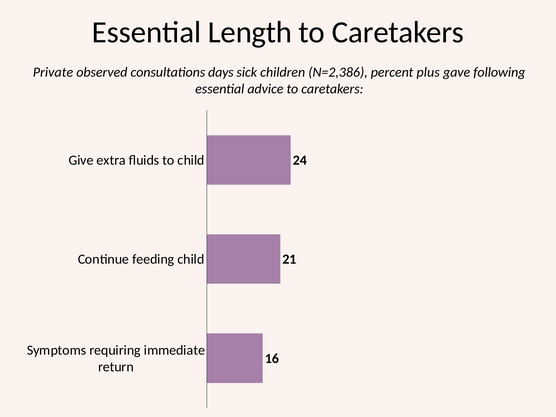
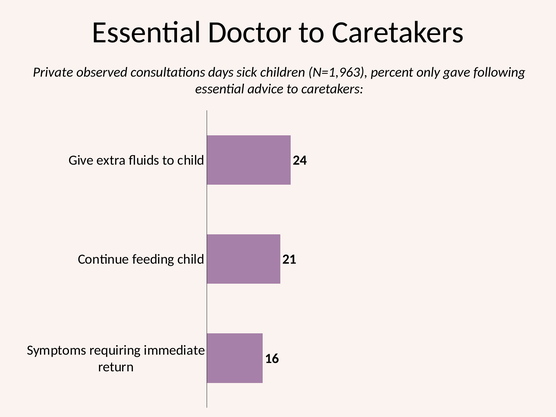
Length: Length -> Doctor (250, 32)
N=2,386: N=2,386 -> N=1,963 (338, 72)
plus: plus -> only (428, 72)
